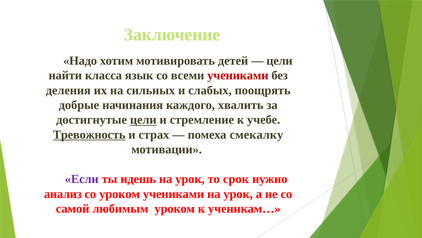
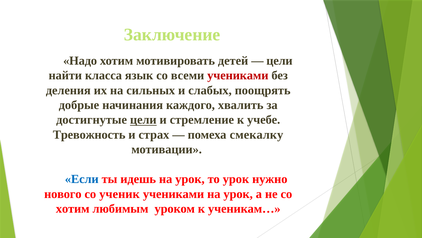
Тревожность underline: present -> none (89, 134)
Если colour: purple -> blue (82, 179)
то срок: срок -> урок (236, 179)
анализ: анализ -> нового (63, 193)
со уроком: уроком -> ученик (119, 193)
самой: самой -> хотим (73, 208)
